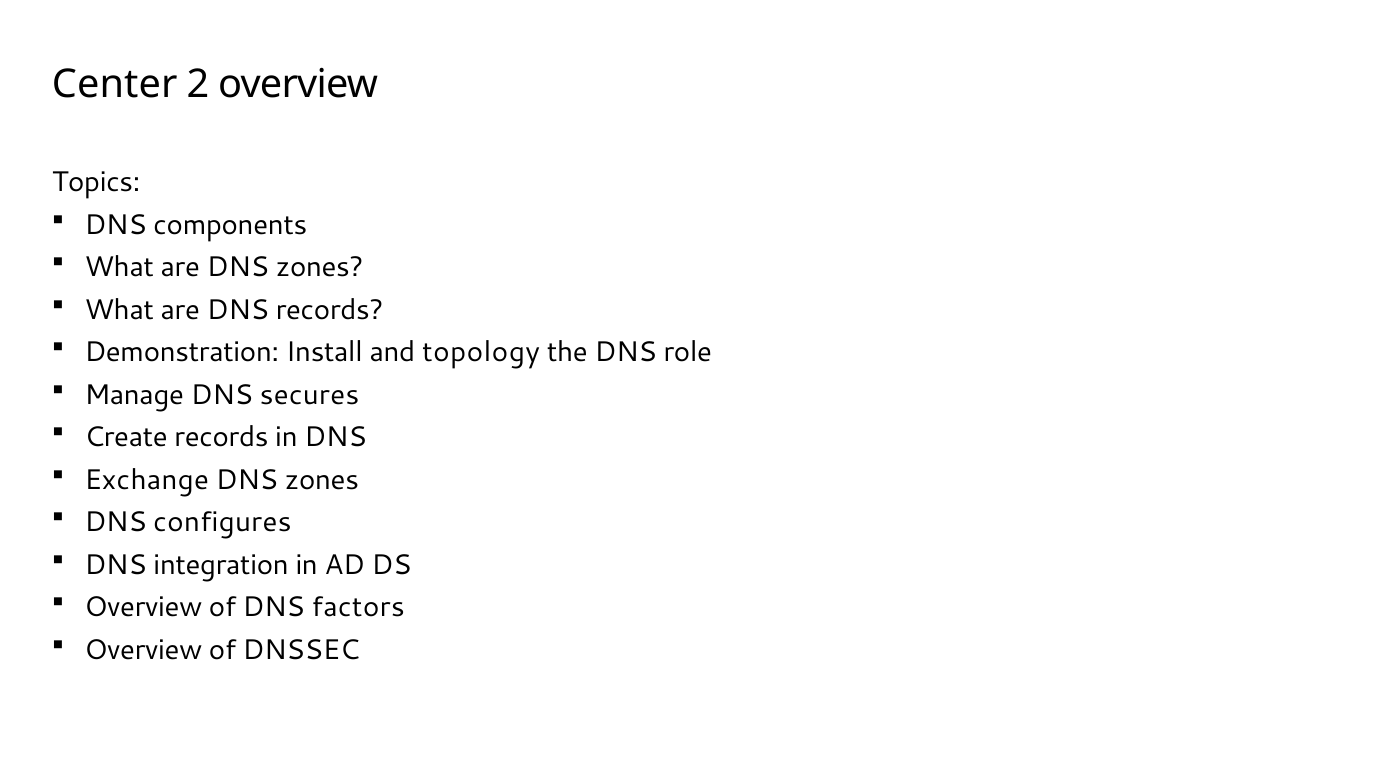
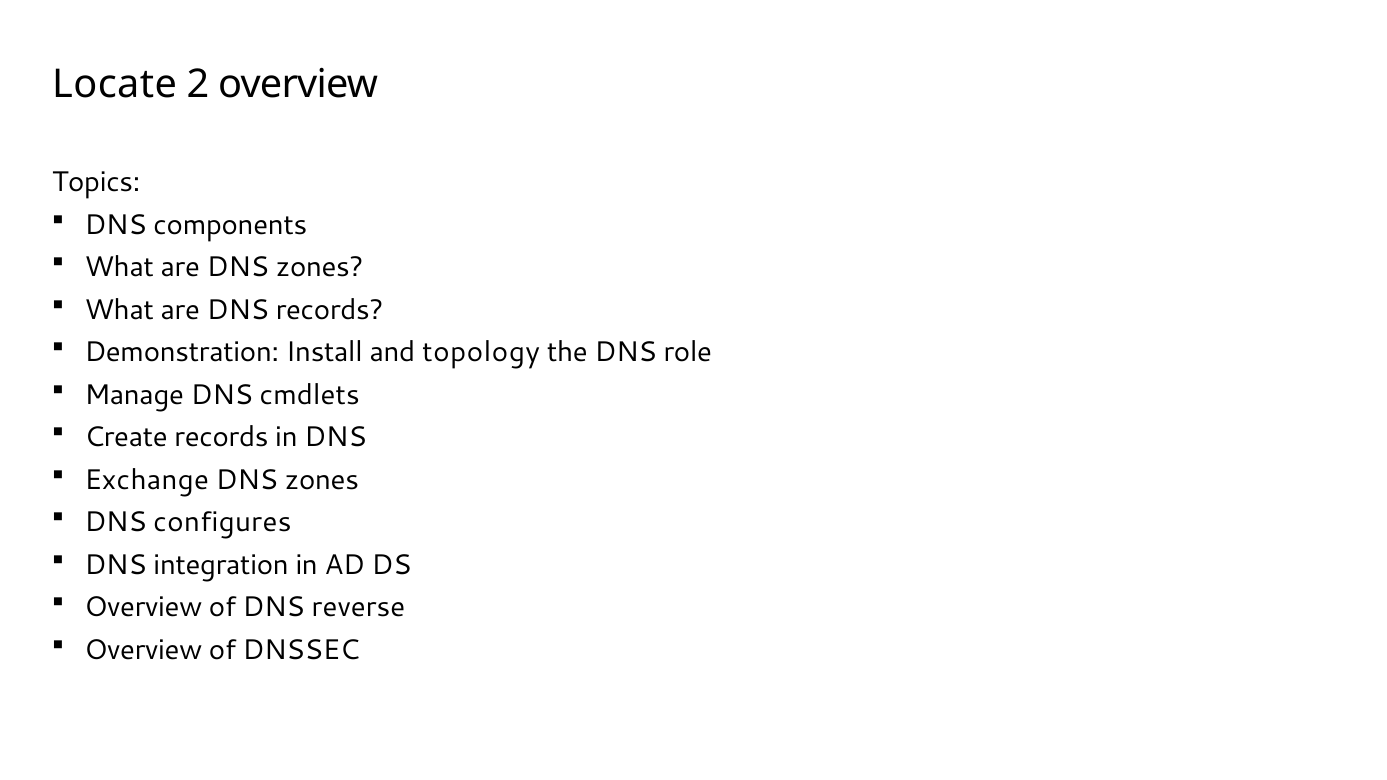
Center: Center -> Locate (115, 84)
secures: secures -> cmdlets (310, 395)
factors: factors -> reverse (358, 607)
